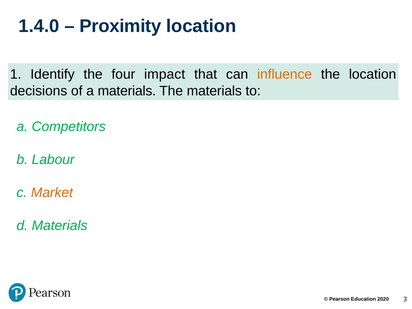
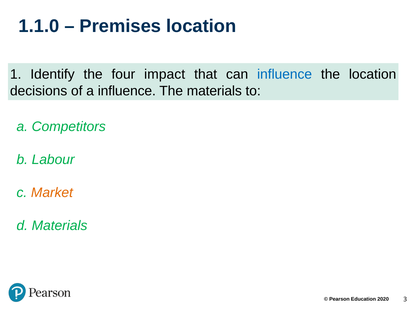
1.4.0: 1.4.0 -> 1.1.0 (39, 26)
Proximity: Proximity -> Premises (120, 26)
influence colour: orange -> blue (285, 74)
a materials: materials -> influence (127, 91)
